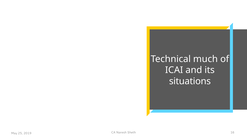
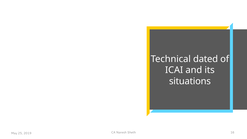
much: much -> dated (206, 59)
